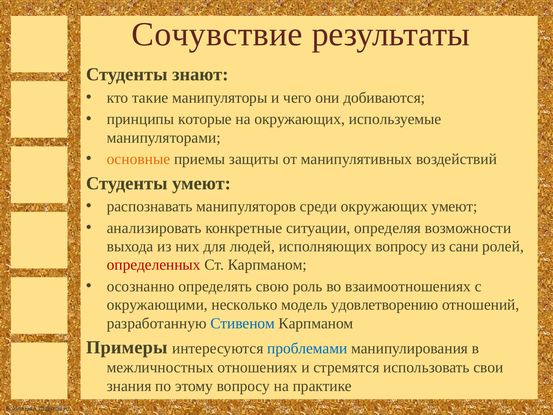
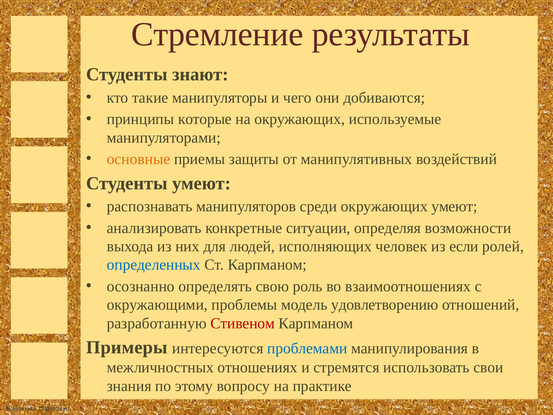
Сочувствие: Сочувствие -> Стремление (217, 34)
исполняющих вопросу: вопросу -> человек (401, 246)
сани: сани -> если (464, 246)
определенных colour: red -> blue (154, 265)
несколько: несколько -> проблемы (244, 305)
Стивеном colour: blue -> red (243, 323)
